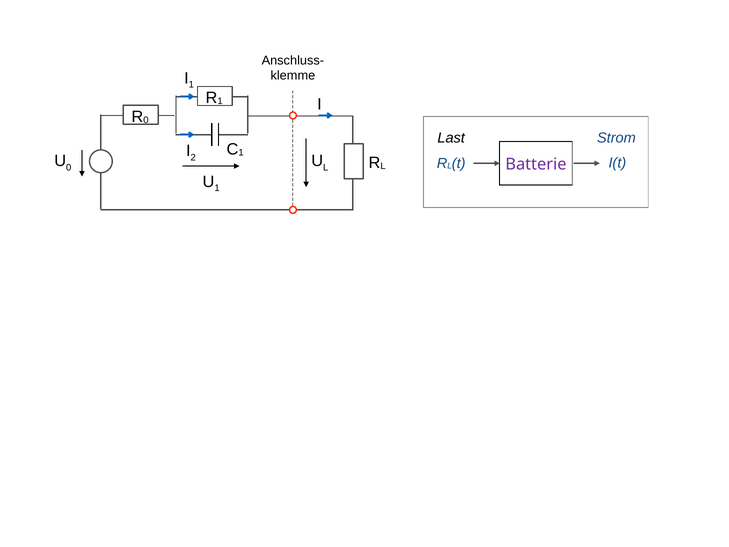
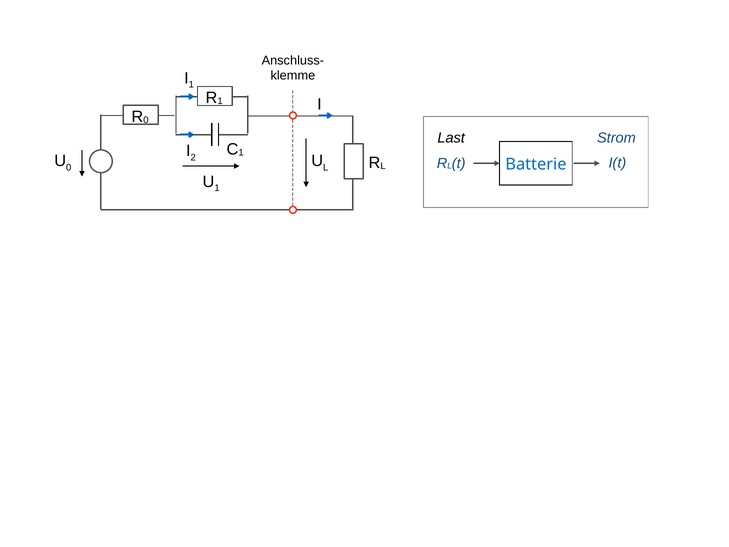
Batterie colour: purple -> blue (536, 164)
